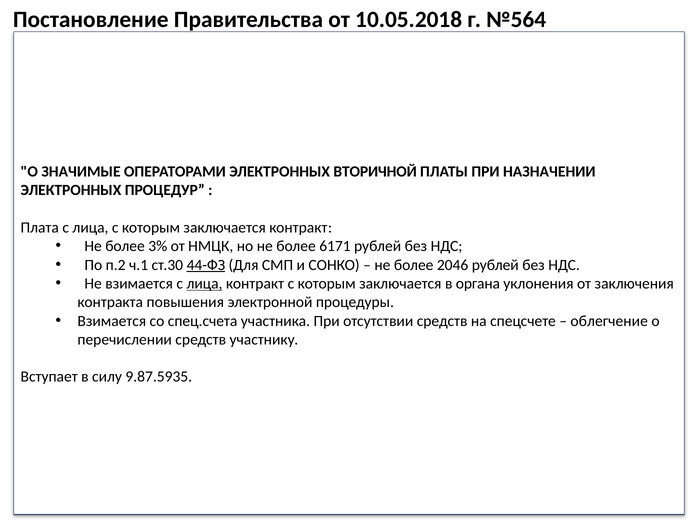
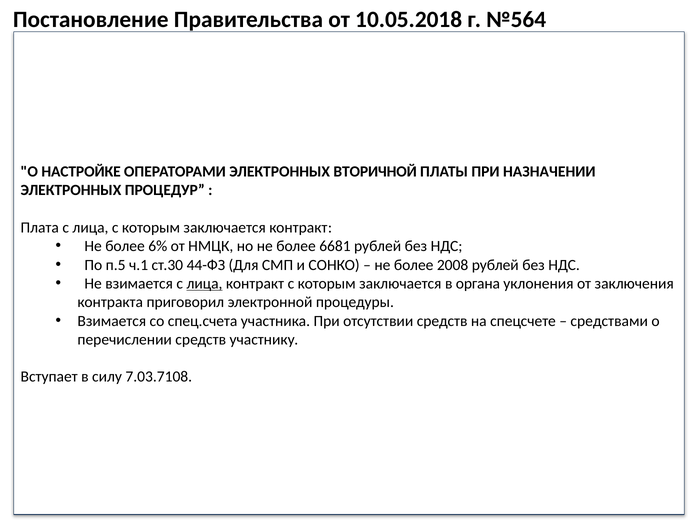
ЗНАЧИМЫЕ: ЗНАЧИМЫЕ -> НАСТРОЙКЕ (81, 172)
3%: 3% -> 6% (158, 246)
6171: 6171 -> 6681 (335, 246)
п.2: п.2 -> п.5 (116, 265)
44-ФЗ underline: present -> none (206, 265)
2046: 2046 -> 2008 (453, 265)
повышения: повышения -> приговорил (185, 302)
облегчение: облегчение -> средствами (609, 321)
9.87.5935: 9.87.5935 -> 7.03.7108 (159, 377)
